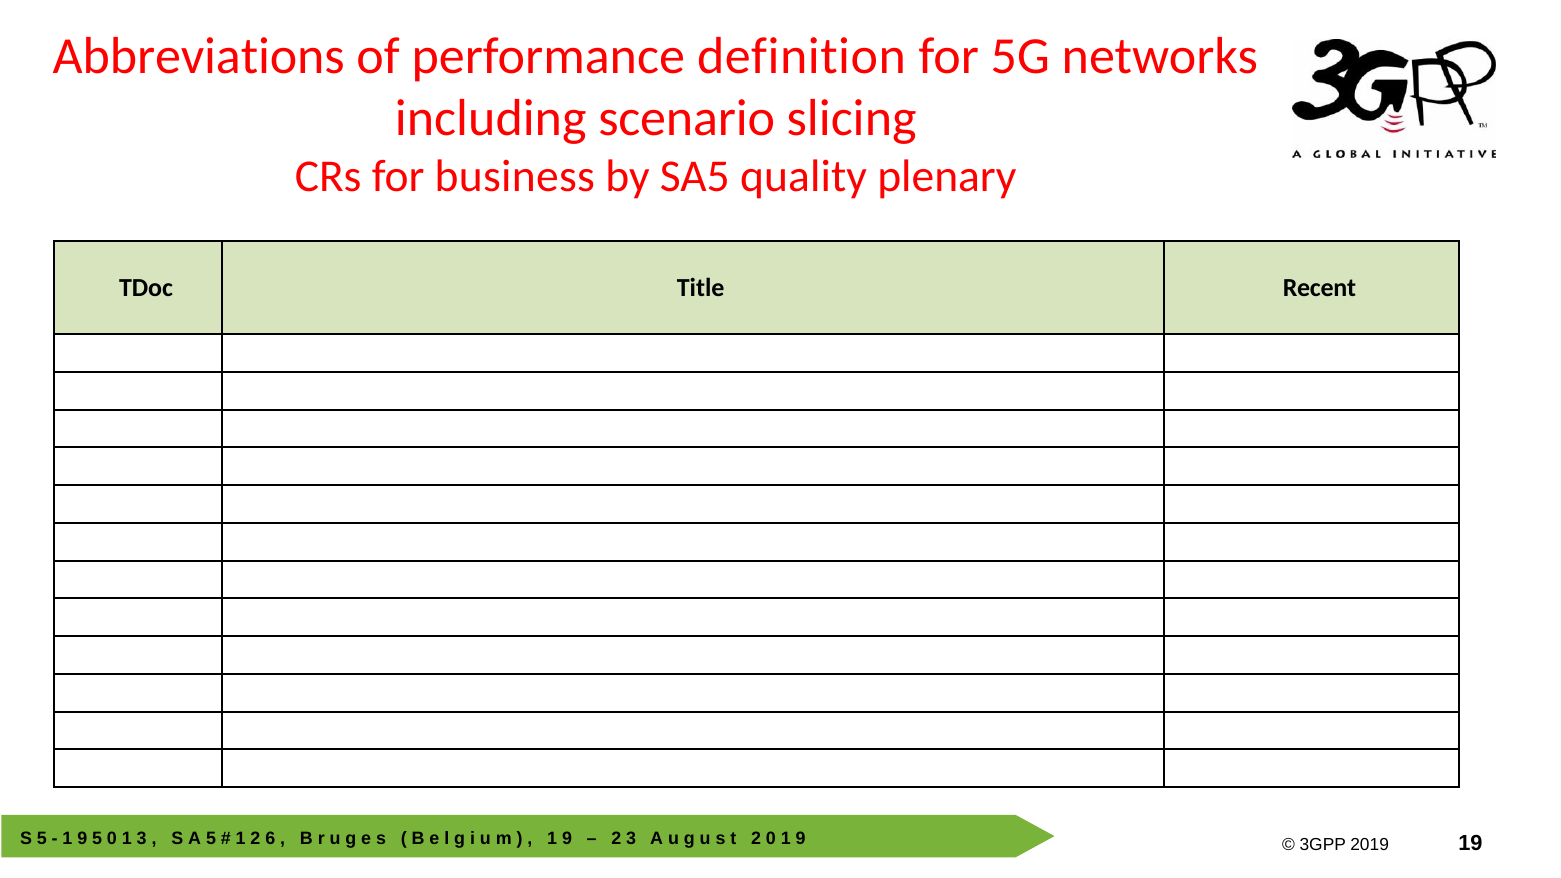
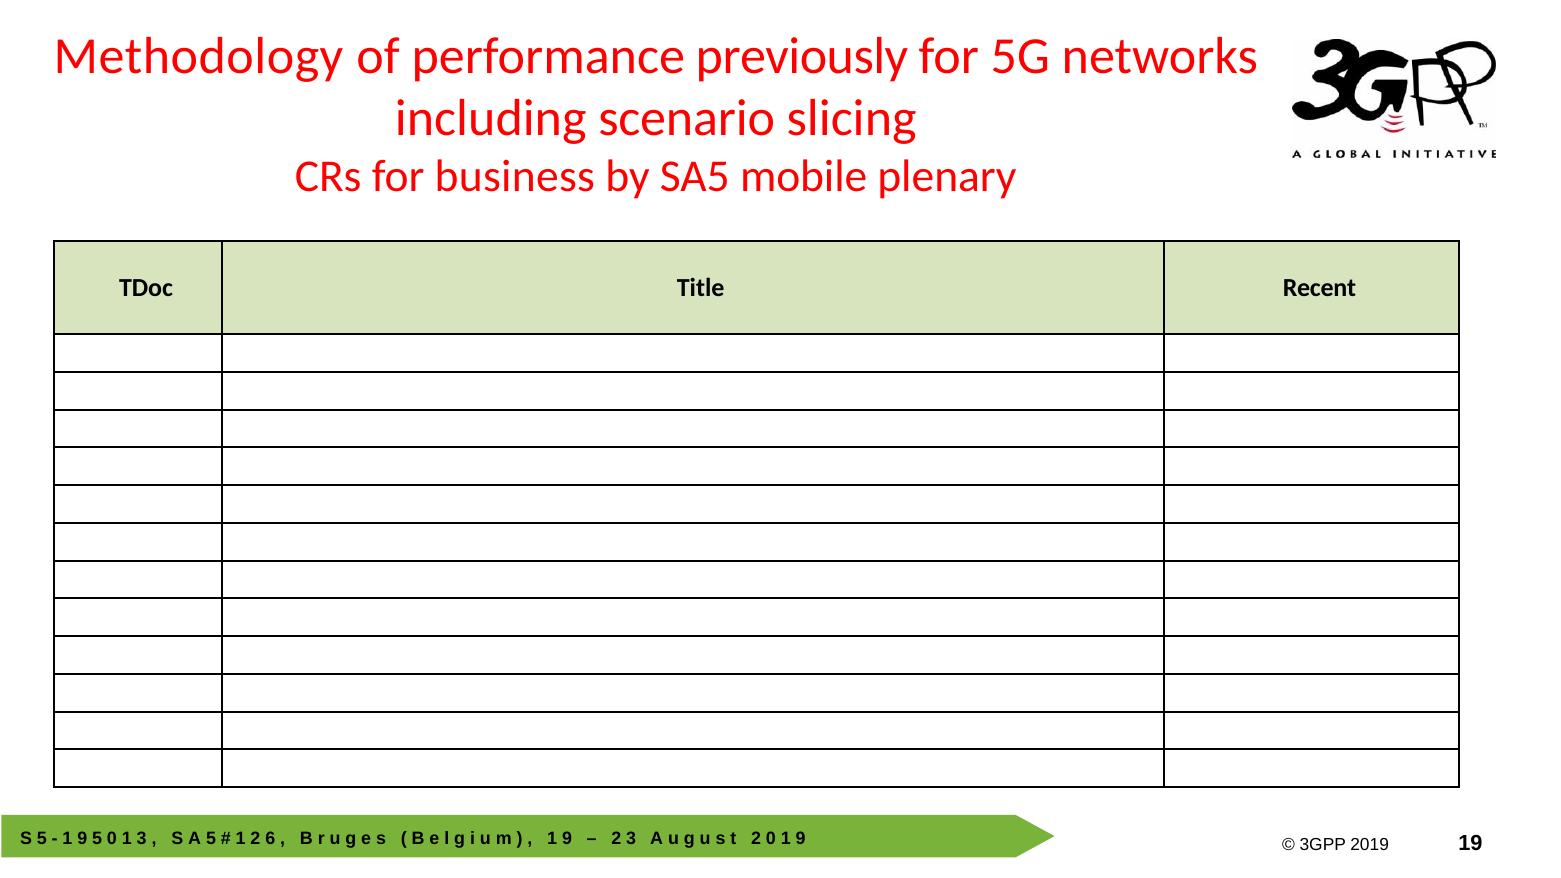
Abbreviations: Abbreviations -> Methodology (198, 56)
definition: definition -> previously (802, 56)
quality: quality -> mobile (804, 177)
